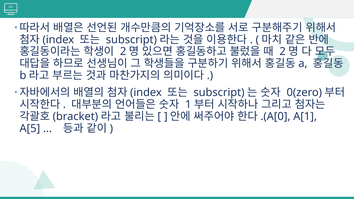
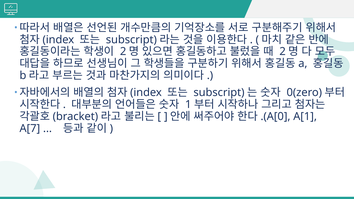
A[5: A[5 -> A[7 (30, 128)
